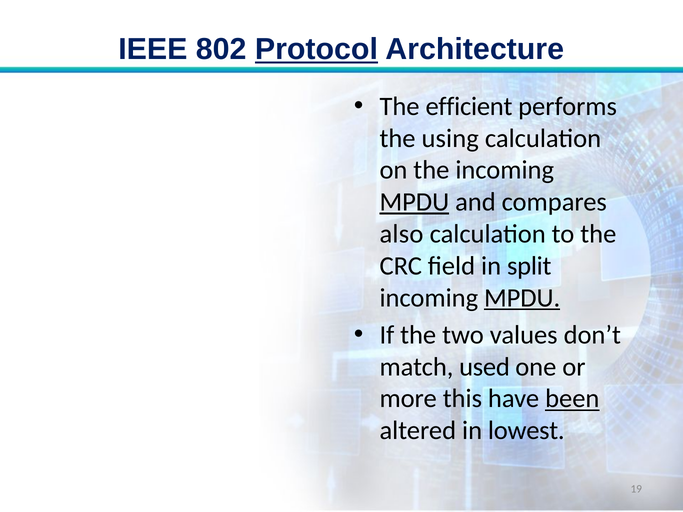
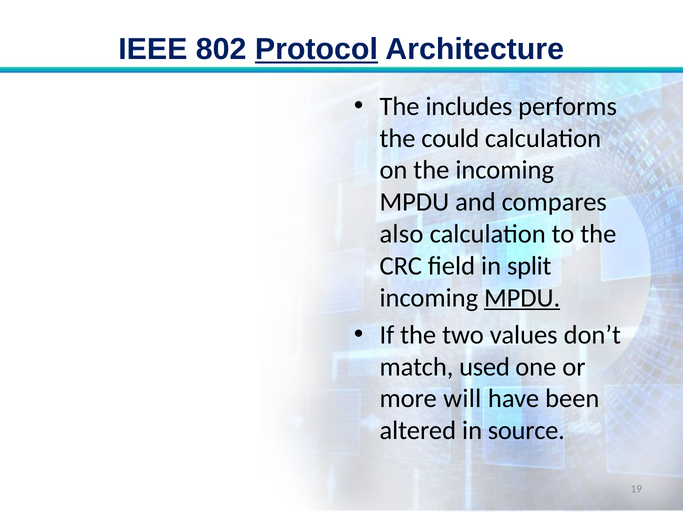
efficient: efficient -> includes (469, 107)
using: using -> could (450, 138)
MPDU underline: present -> none (414, 202)
this: this -> will (462, 399)
been underline: present -> none (572, 399)
lowest: lowest -> source (526, 431)
